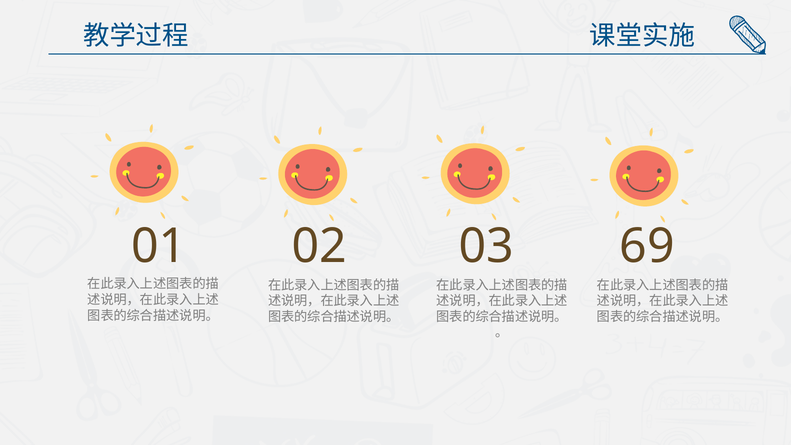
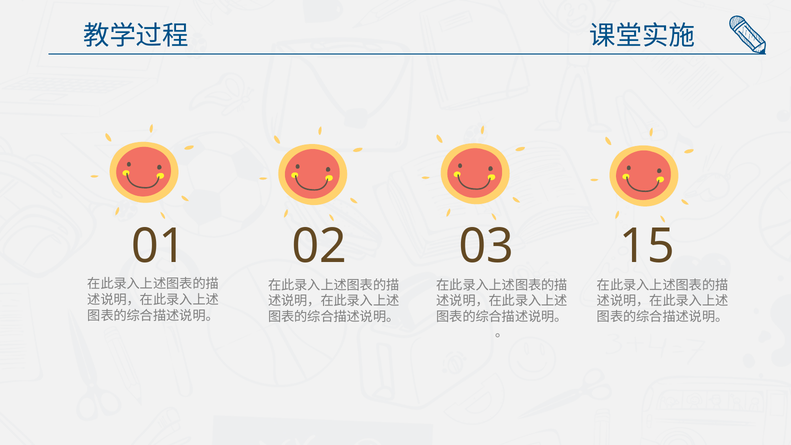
69: 69 -> 15 (647, 246)
